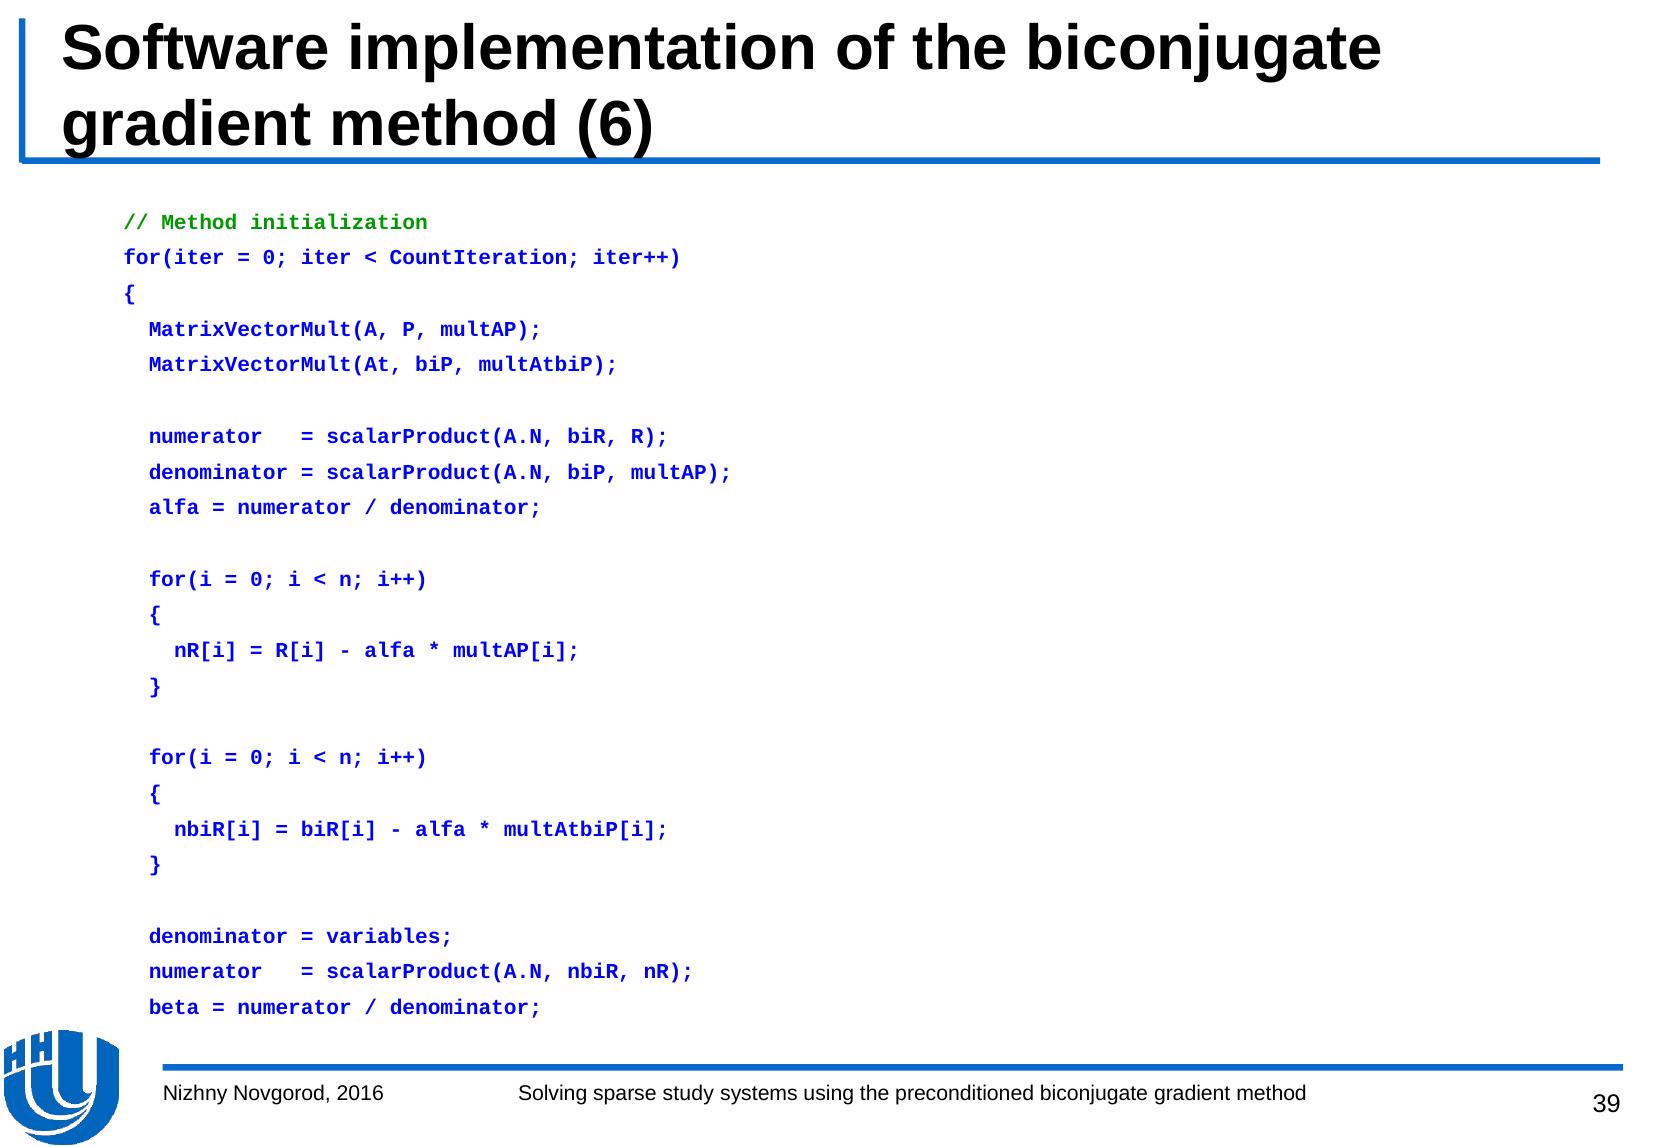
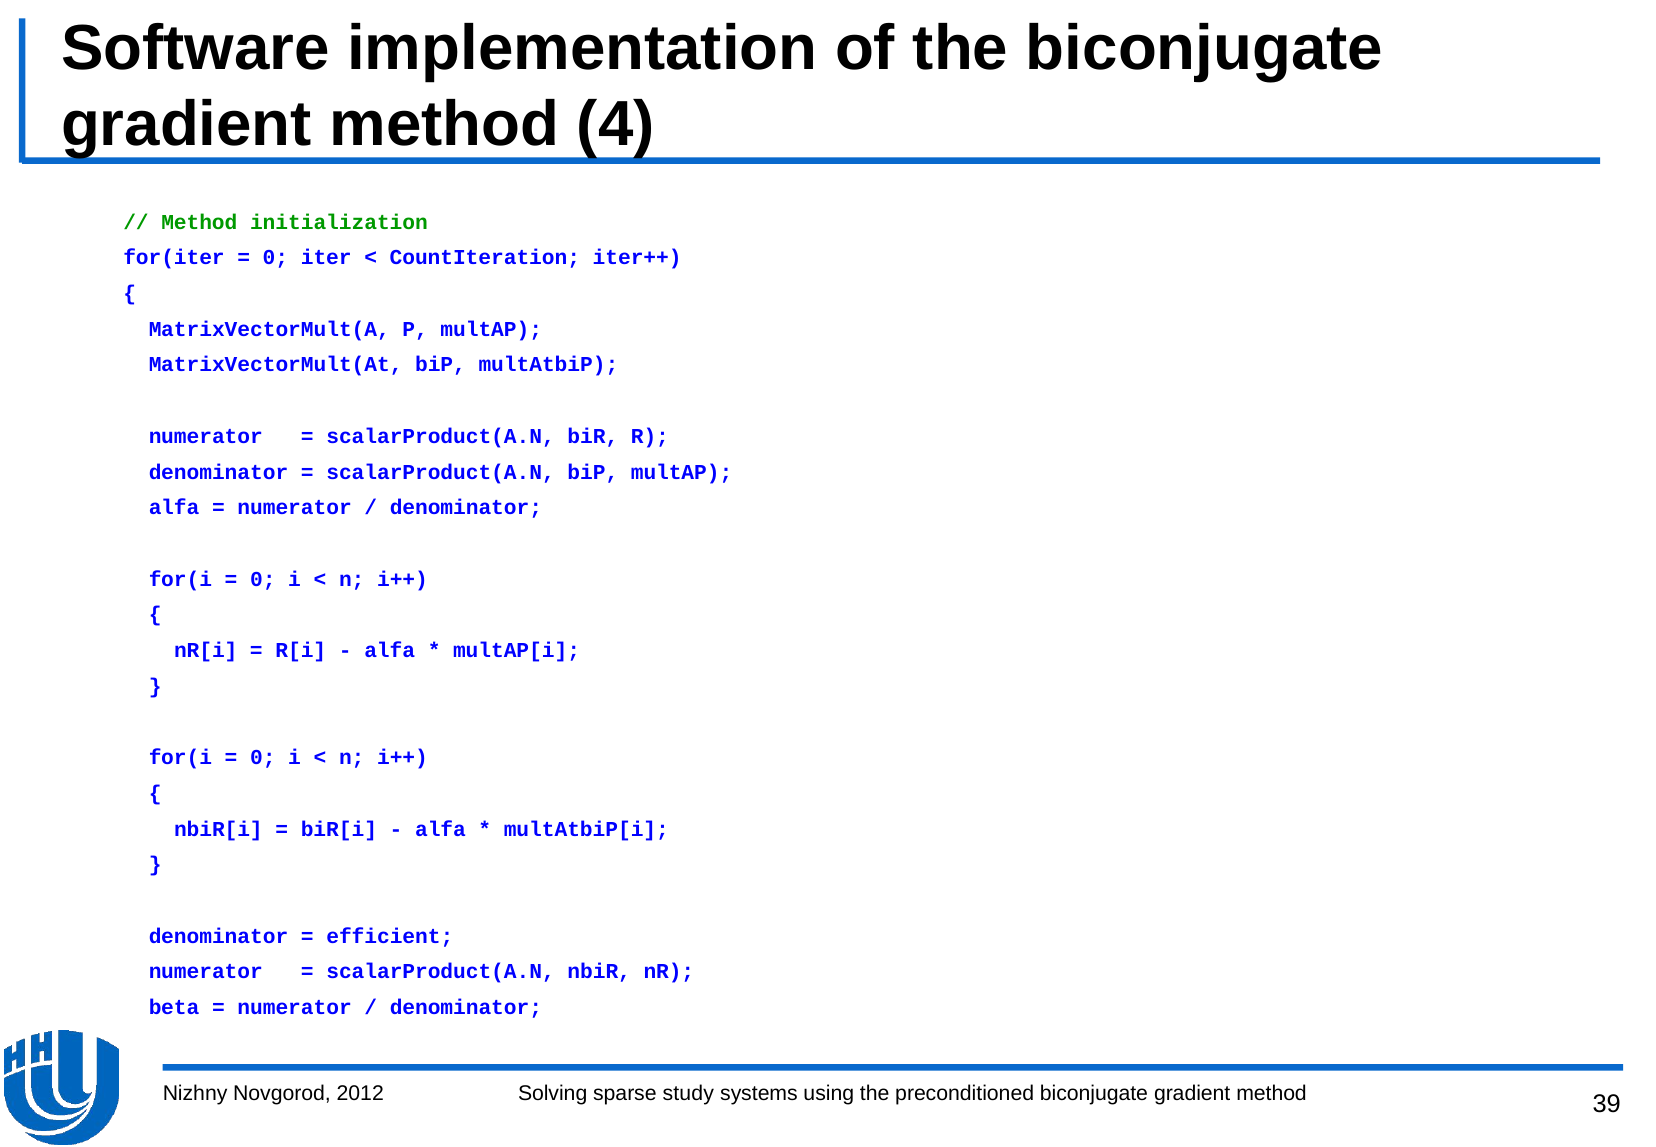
6: 6 -> 4 (616, 124)
variables: variables -> efficient (390, 936)
2016: 2016 -> 2012 (360, 1093)
